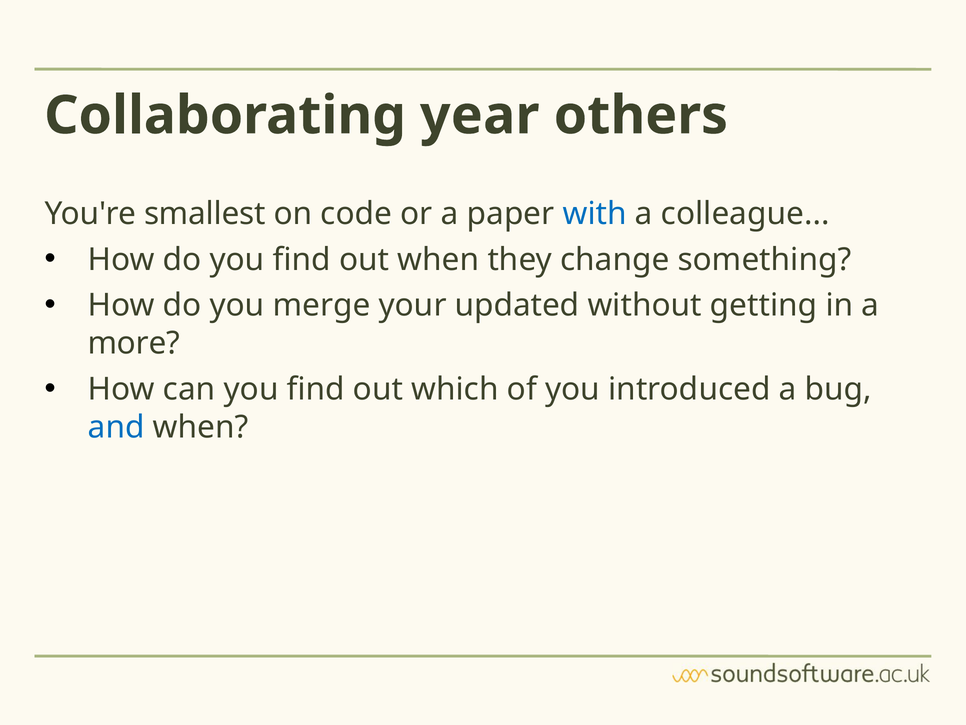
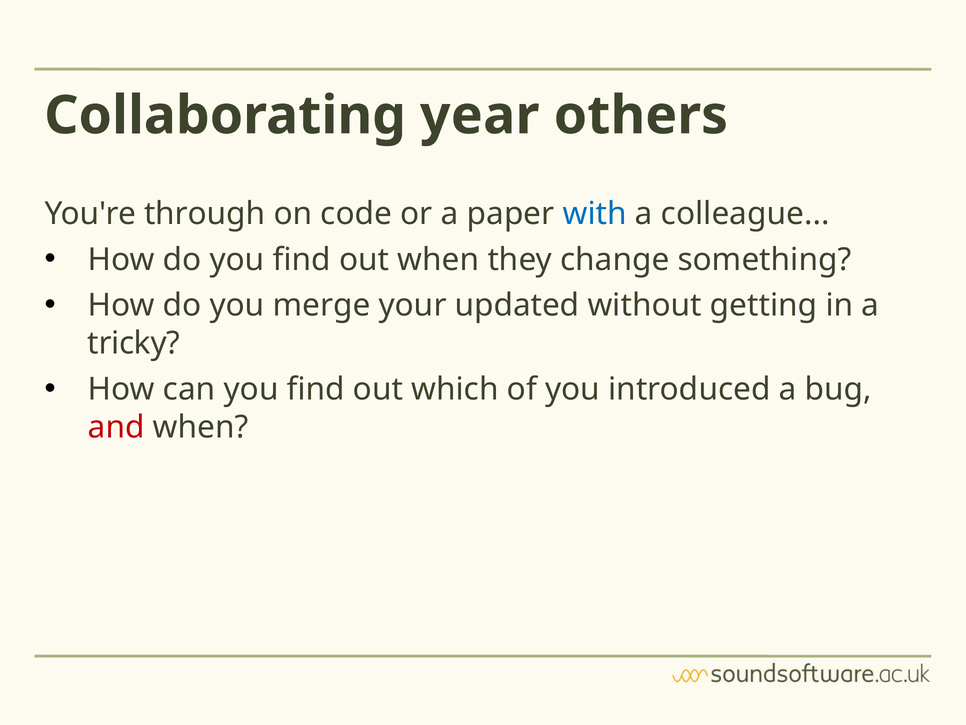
smallest: smallest -> through (205, 214)
more: more -> tricky (134, 343)
and colour: blue -> red (116, 427)
